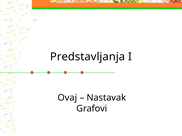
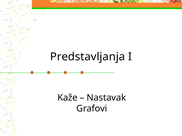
Ovaj: Ovaj -> Kaže (67, 98)
